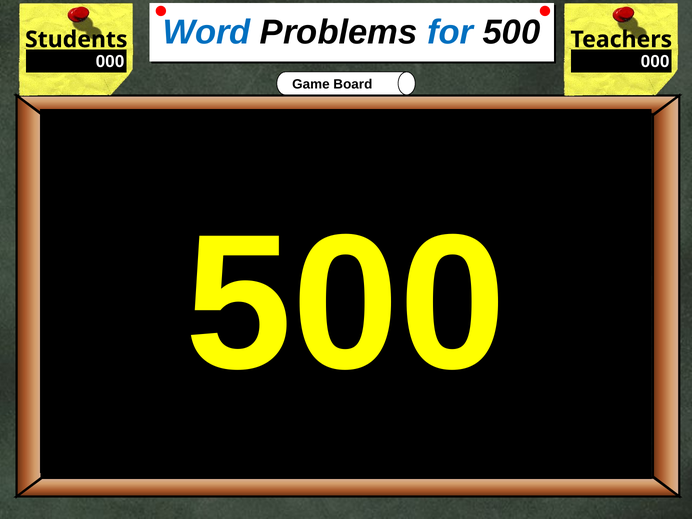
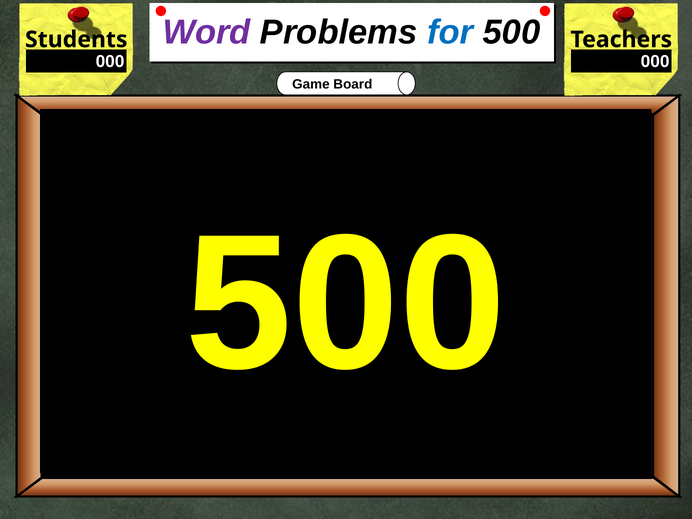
Word colour: blue -> purple (207, 32)
